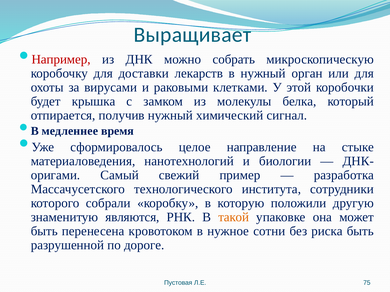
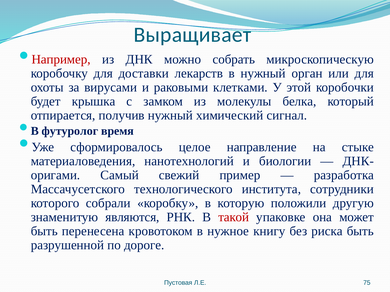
медленнее: медленнее -> футуролог (70, 131)
такой colour: orange -> red (234, 217)
сотни: сотни -> книгу (269, 231)
